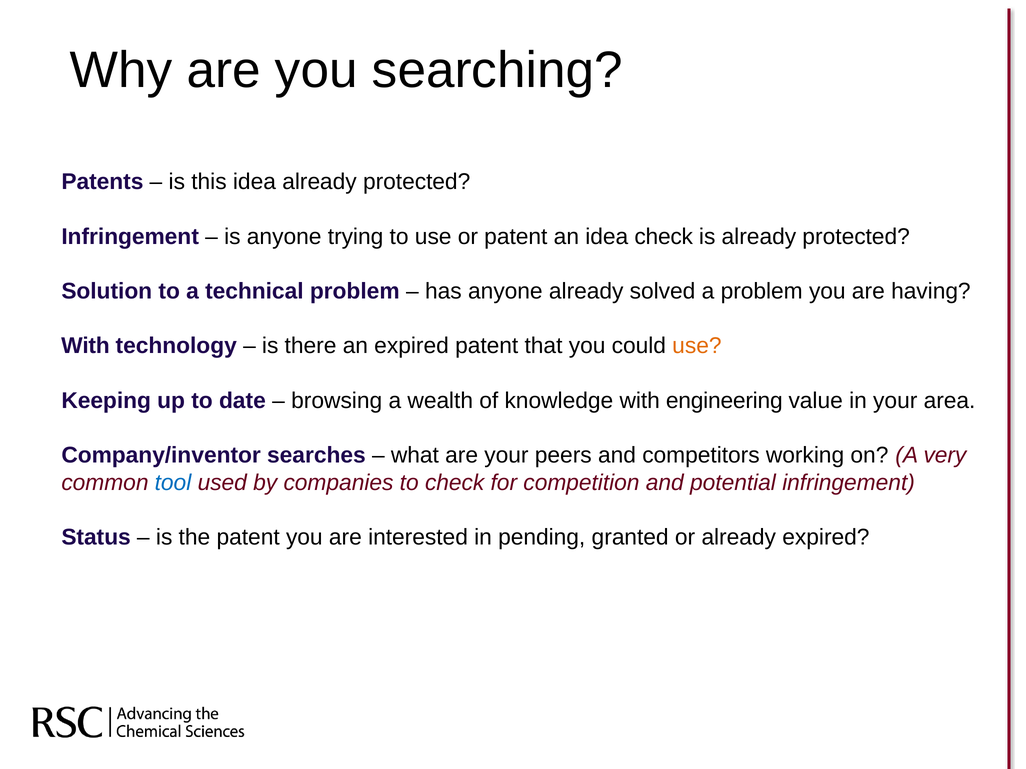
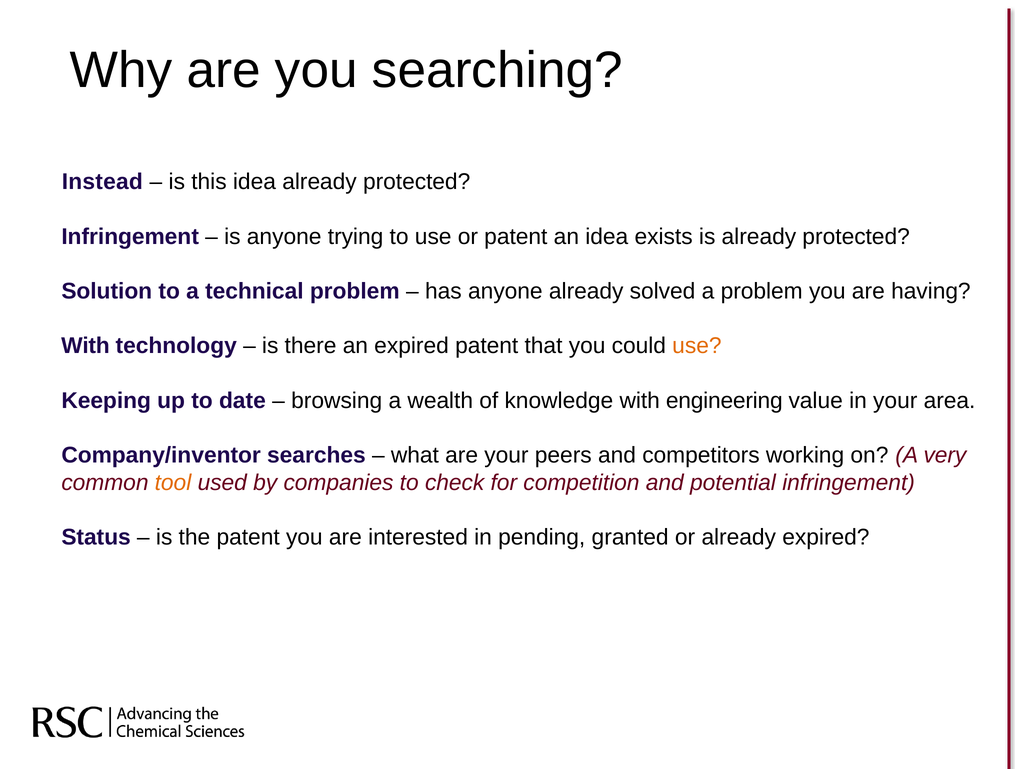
Patents: Patents -> Instead (102, 182)
idea check: check -> exists (664, 237)
tool colour: blue -> orange (173, 483)
